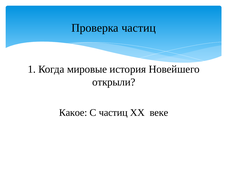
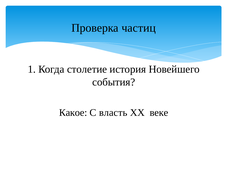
мировые: мировые -> столетие (87, 69)
открыли: открыли -> события (114, 82)
С частиц: частиц -> власть (113, 113)
